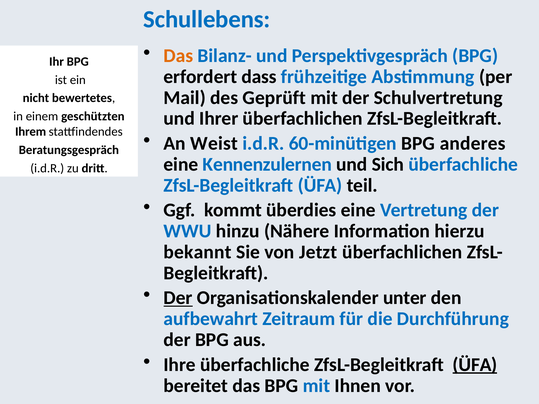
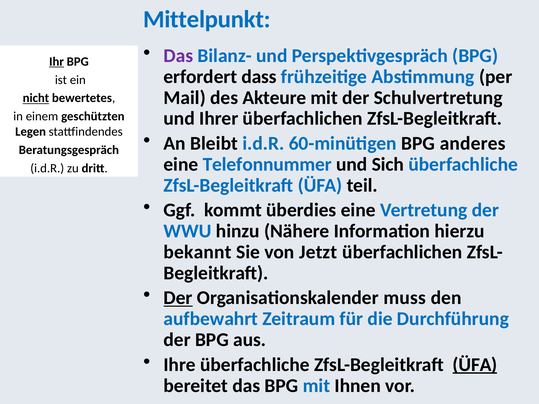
Schullebens: Schullebens -> Mittelpunkt (207, 19)
Das colour: orange -> purple (178, 56)
Ihr underline: none -> present (56, 62)
Geprüft: Geprüft -> Akteure (274, 98)
nicht underline: none -> present (36, 98)
Ihrem: Ihrem -> Legen (31, 132)
Weist: Weist -> Bleibt (214, 143)
Kennenzulernen: Kennenzulernen -> Telefonnummer (267, 164)
unter: unter -> muss (405, 298)
